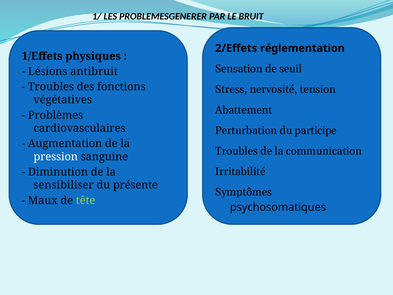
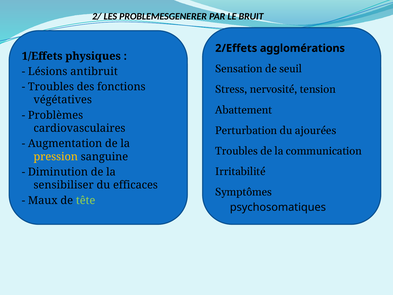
1/: 1/ -> 2/ (97, 16)
réglementation: réglementation -> agglomérations (302, 48)
participe: participe -> ajourées (316, 130)
pression colour: white -> yellow (56, 157)
présente: présente -> efficaces (135, 185)
